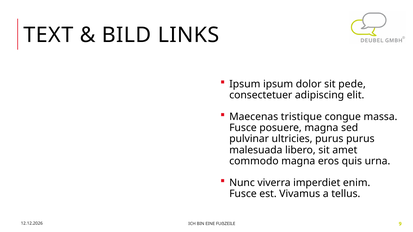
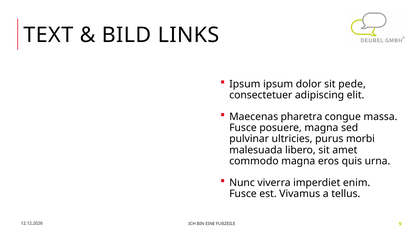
tristique: tristique -> pharetra (301, 117)
purus purus: purus -> morbi (360, 139)
